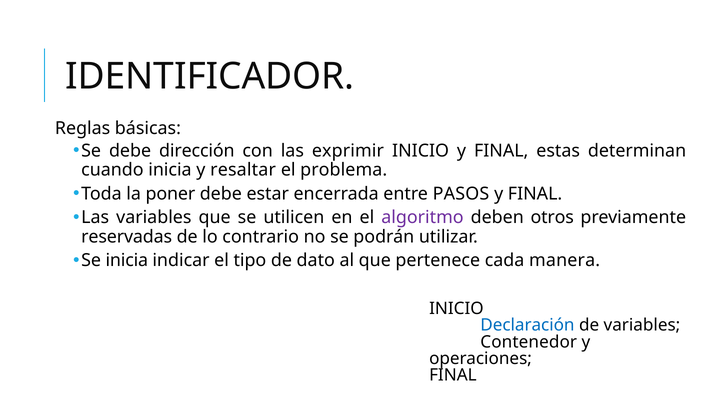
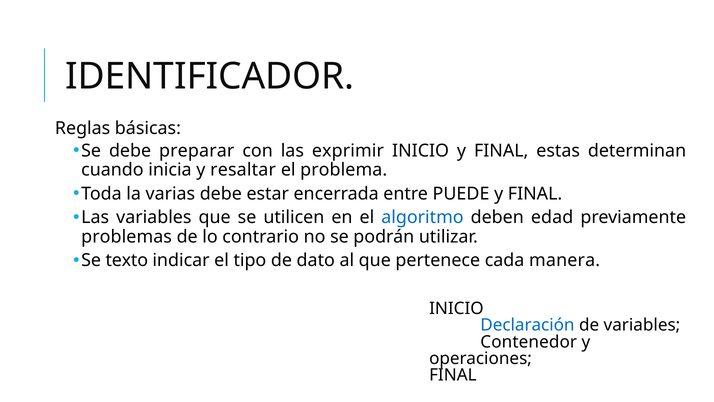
dirección: dirección -> preparar (197, 150)
poner: poner -> varias (170, 194)
PASOS: PASOS -> PUEDE (461, 194)
algoritmo colour: purple -> blue (422, 217)
otros: otros -> edad (552, 217)
reservadas: reservadas -> problemas (127, 237)
Se inicia: inicia -> texto (127, 260)
